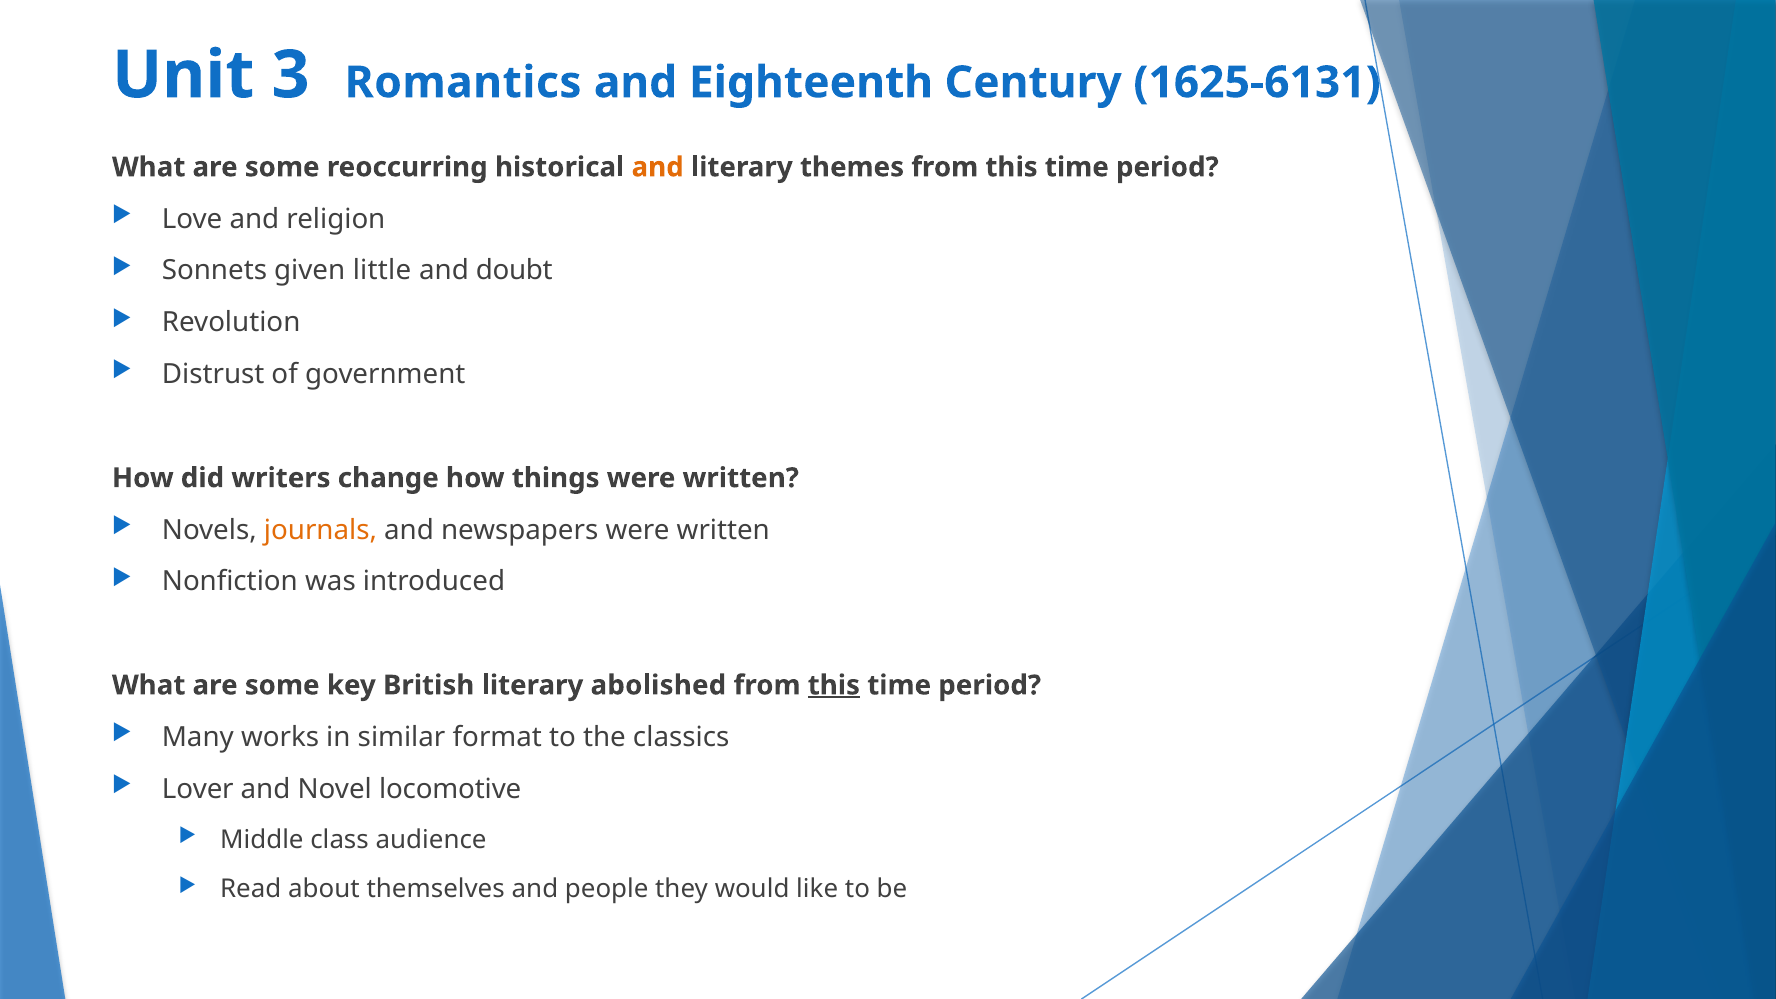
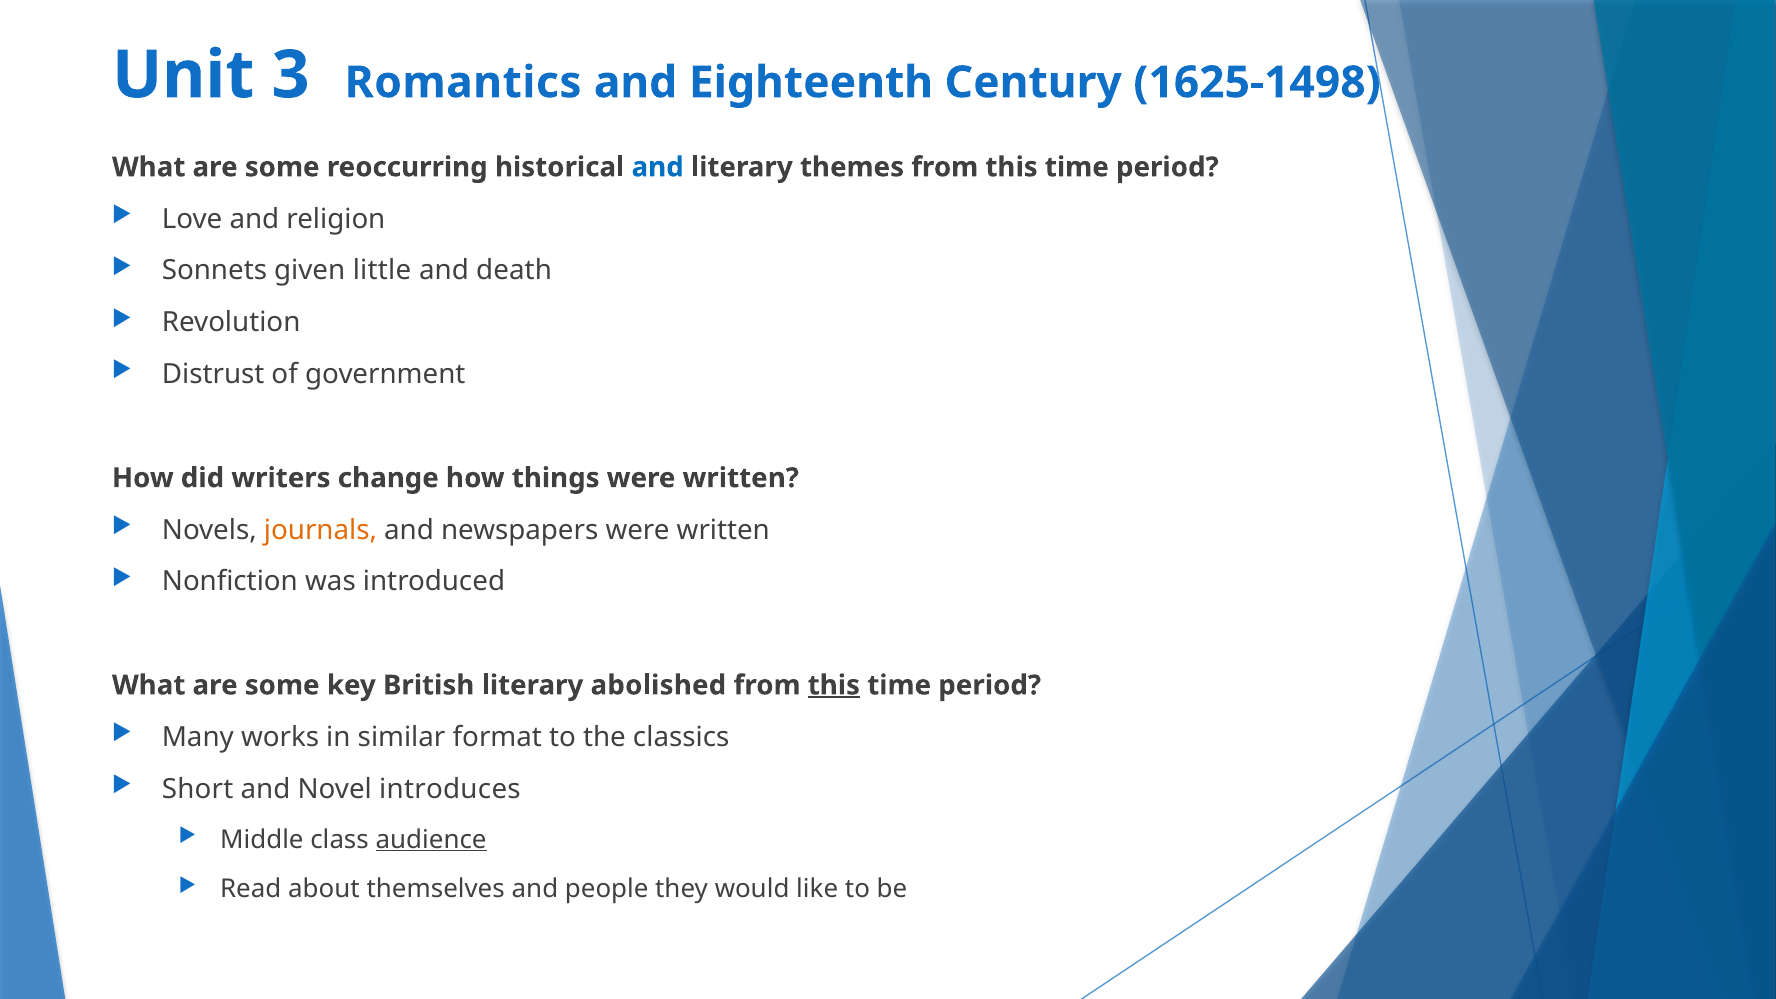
1625-6131: 1625-6131 -> 1625-1498 (1257, 83)
and colour: orange -> blue (658, 167)
doubt: doubt -> death (514, 271)
Lover: Lover -> Short (198, 789)
locomotive: locomotive -> introduces (450, 789)
audience underline: none -> present (431, 840)
